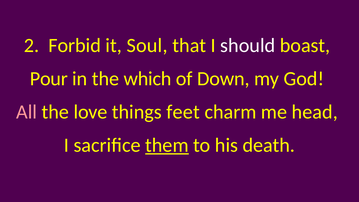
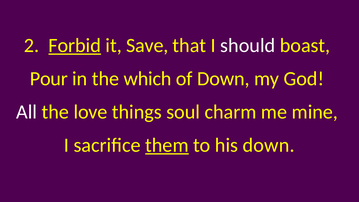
Forbid underline: none -> present (75, 46)
Soul: Soul -> Save (147, 46)
All colour: pink -> white (27, 112)
feet: feet -> soul (183, 112)
head: head -> mine (315, 112)
his death: death -> down (269, 145)
